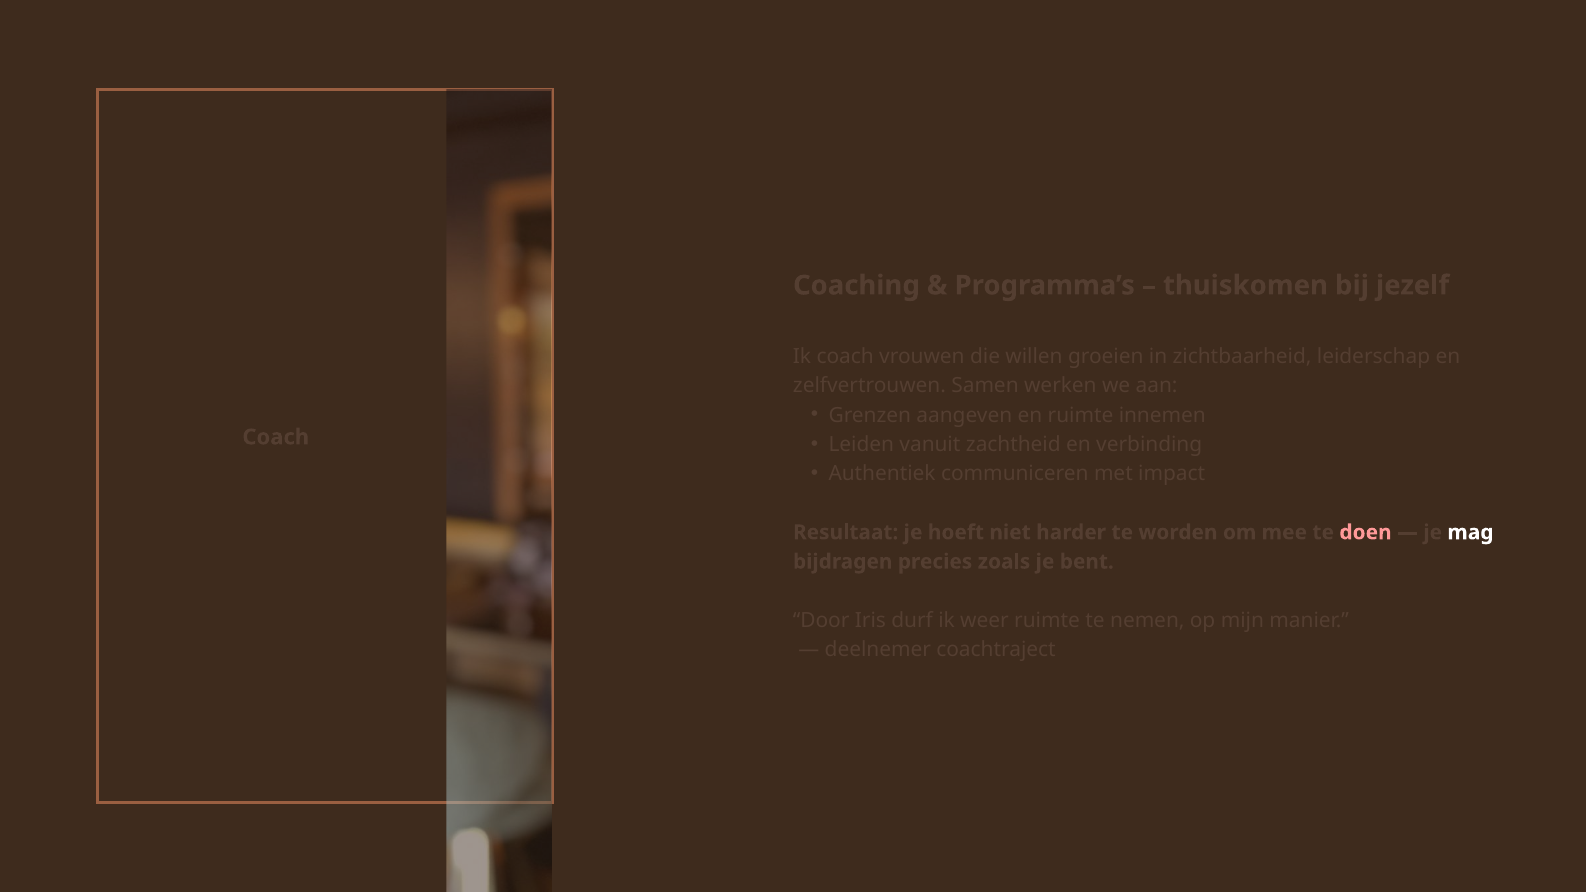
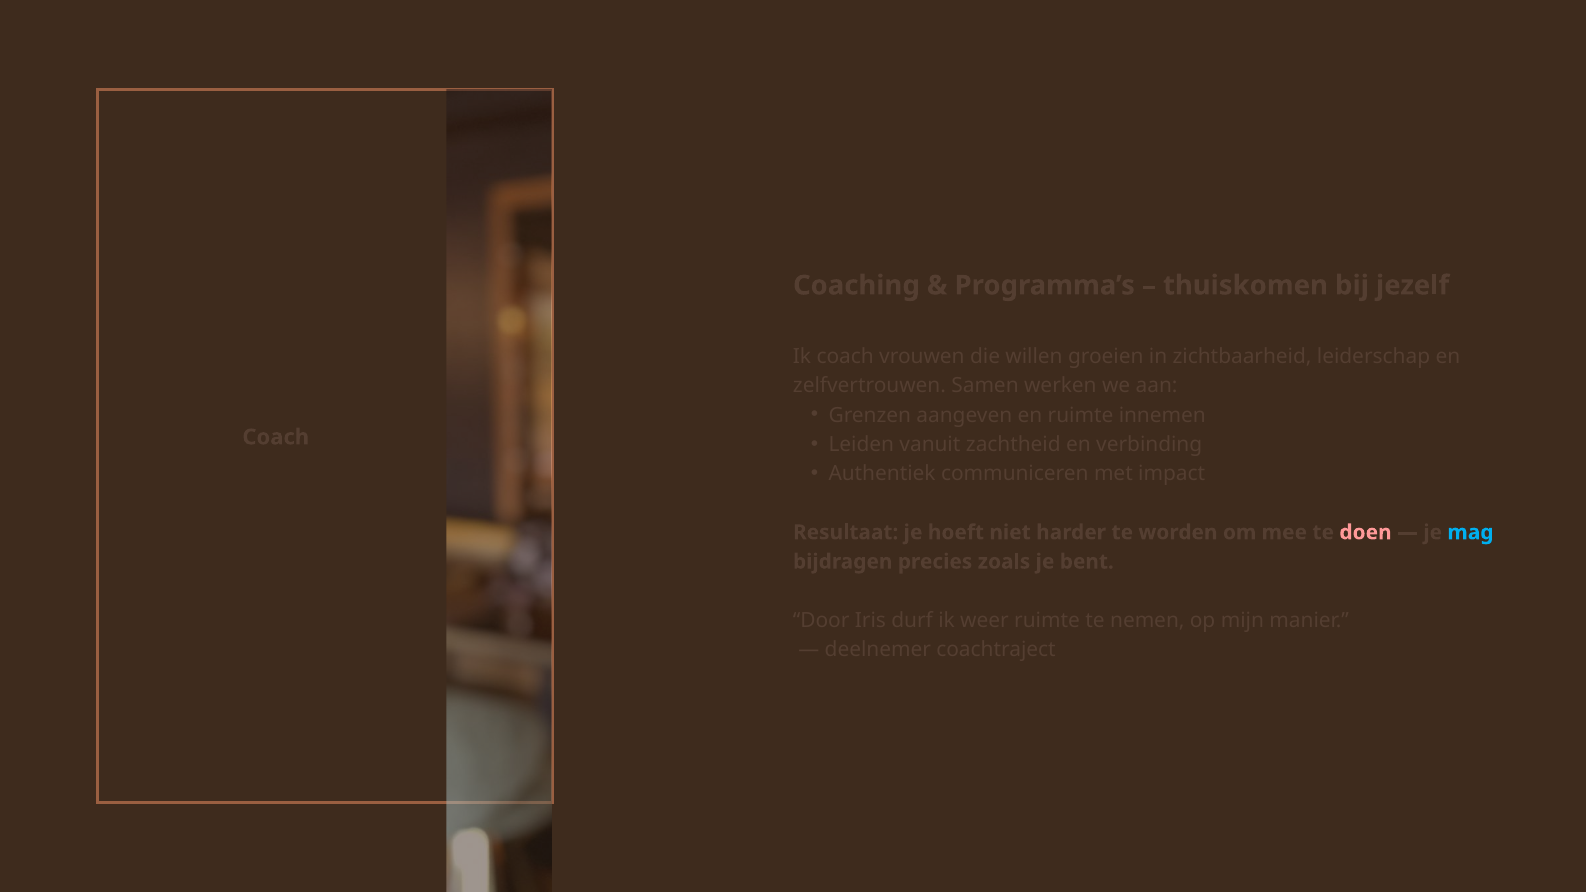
mag colour: white -> light blue (1470, 532)
